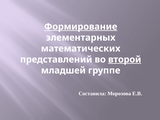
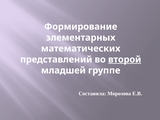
Формирование underline: present -> none (81, 27)
